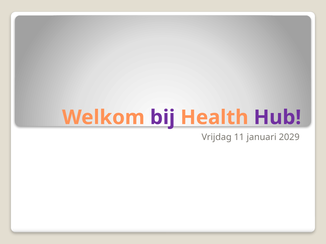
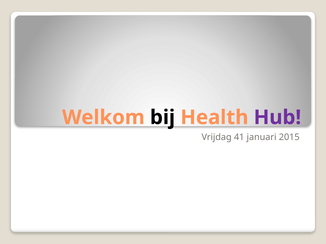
bij colour: purple -> black (163, 118)
11: 11 -> 41 (239, 137)
2029: 2029 -> 2015 (289, 137)
